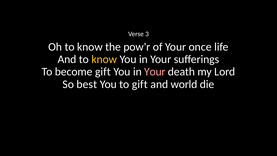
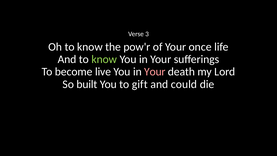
know colour: yellow -> light green (104, 59)
become gift: gift -> live (103, 72)
best: best -> built (87, 84)
world: world -> could (184, 84)
